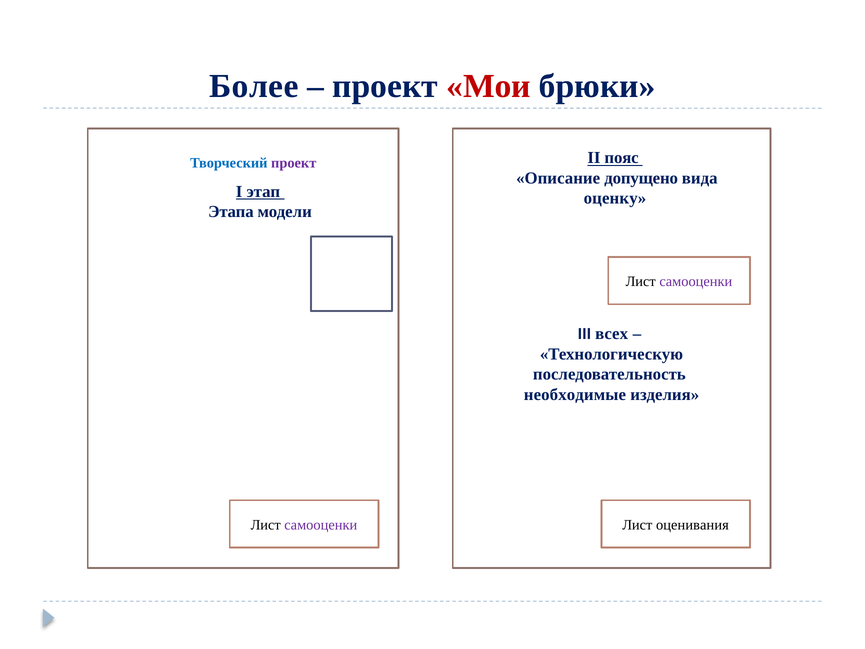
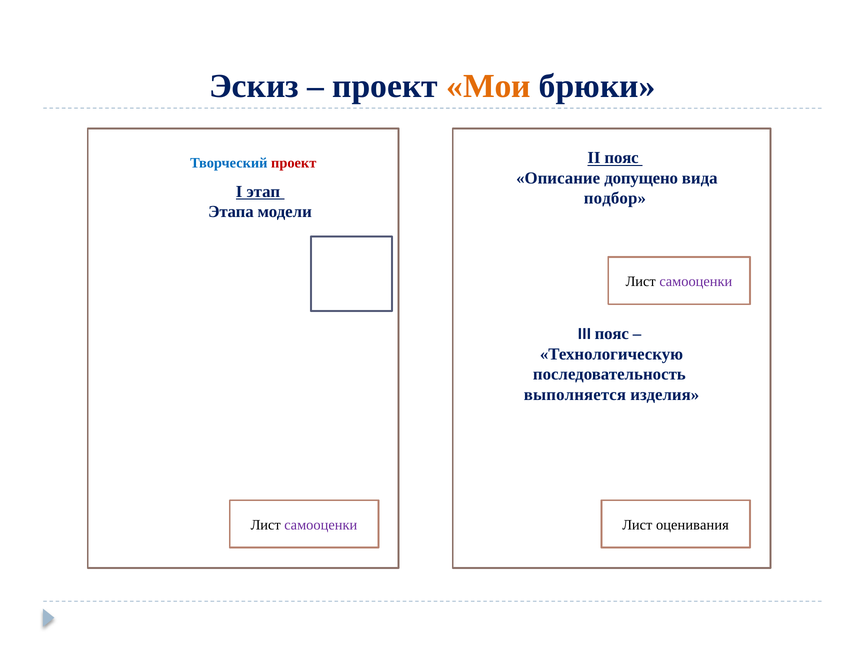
Более: Более -> Эскиз (254, 86)
Мои colour: red -> orange (489, 86)
проект colour: purple -> red (294, 163)
оценку: оценку -> подбор (615, 198)
III всех: всех -> пояс (612, 334)
необходимые: необходимые -> выполняется (575, 394)
